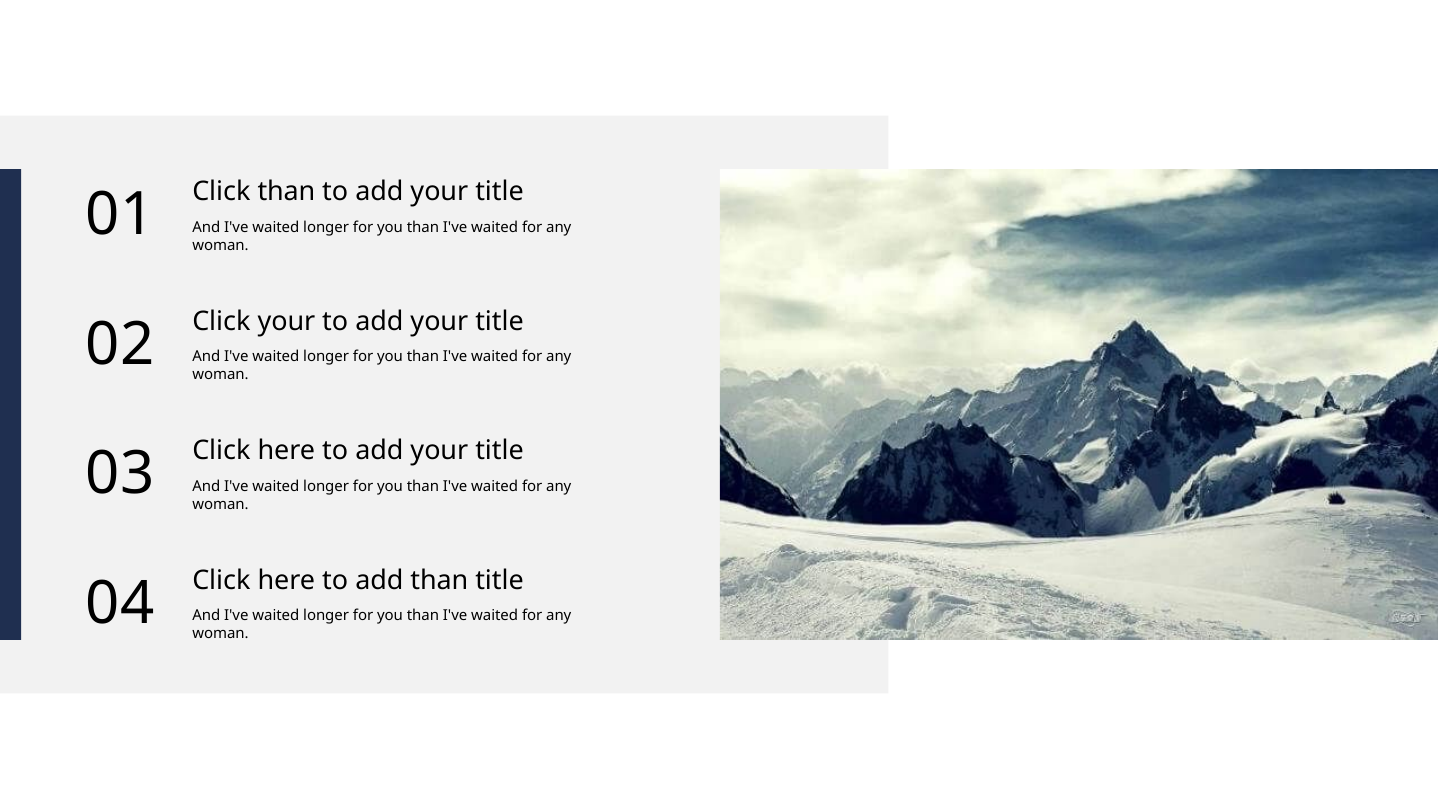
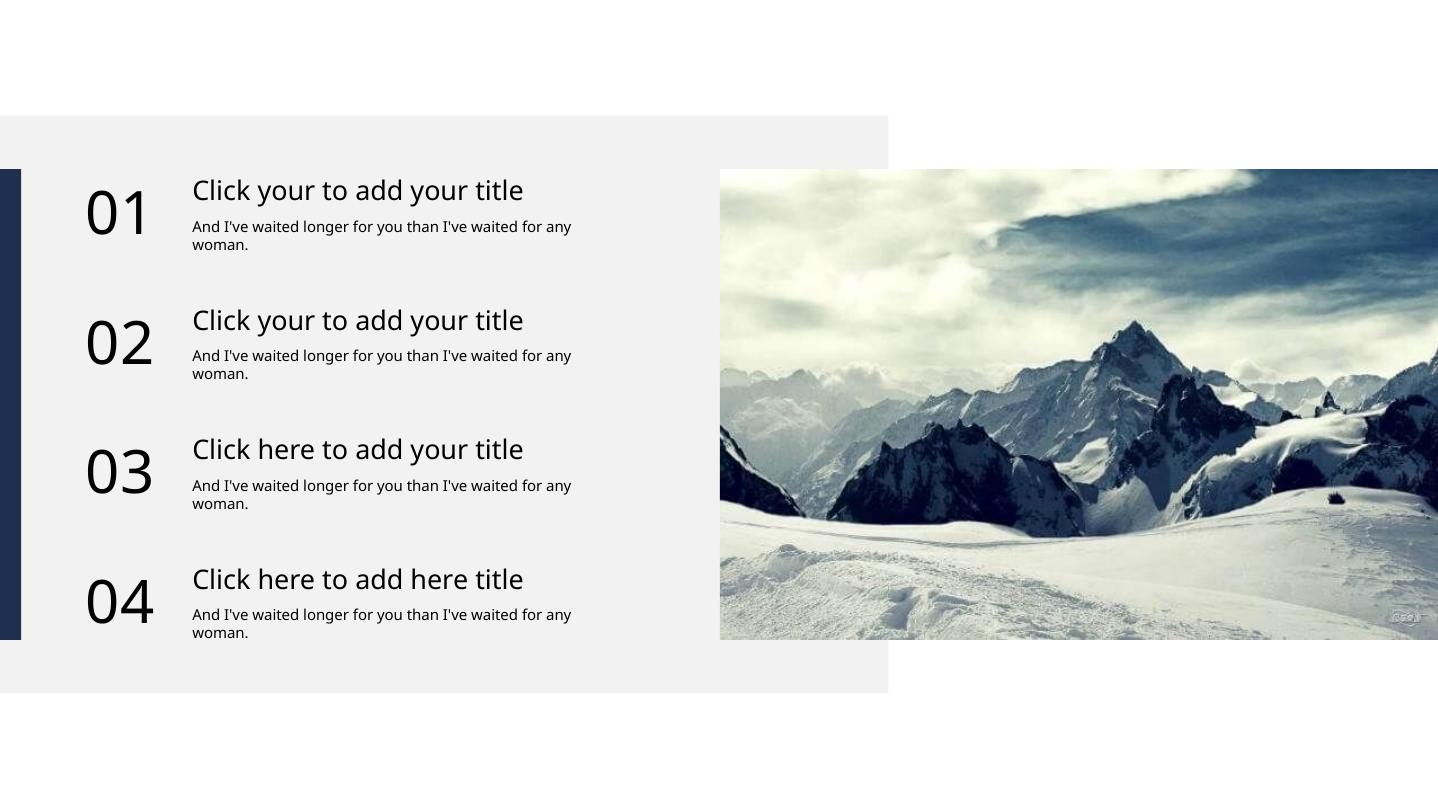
than: than -> your (286, 192)
add than: than -> here (439, 580)
